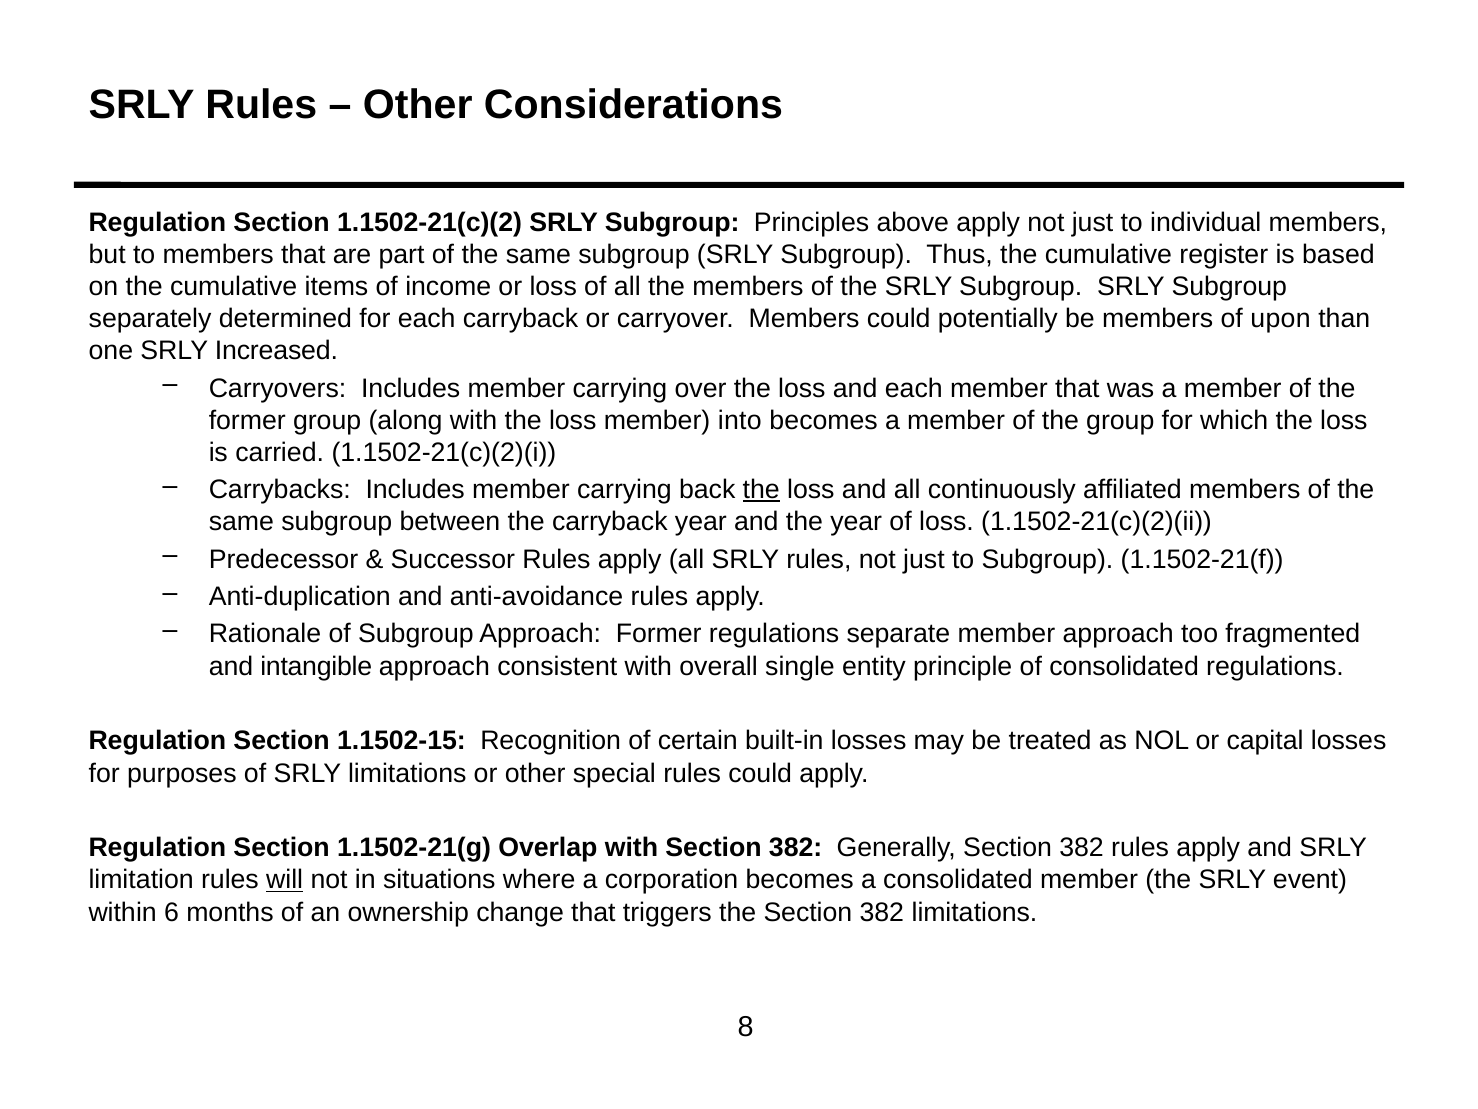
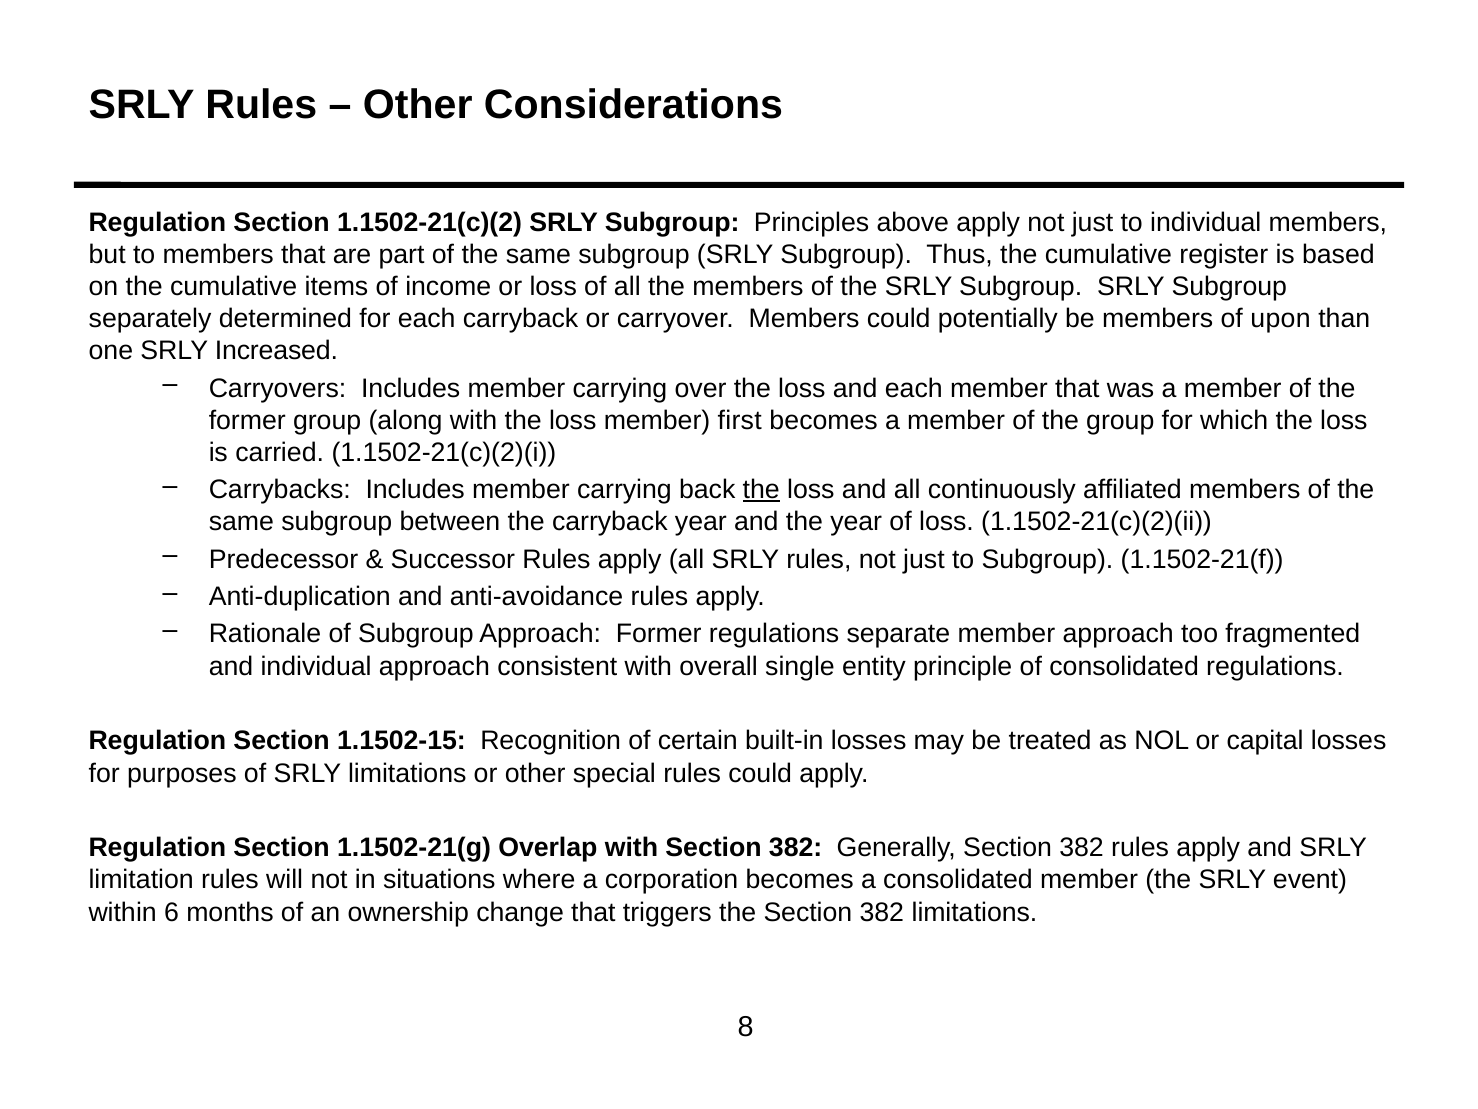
into: into -> first (740, 420)
and intangible: intangible -> individual (316, 666)
will underline: present -> none (285, 880)
